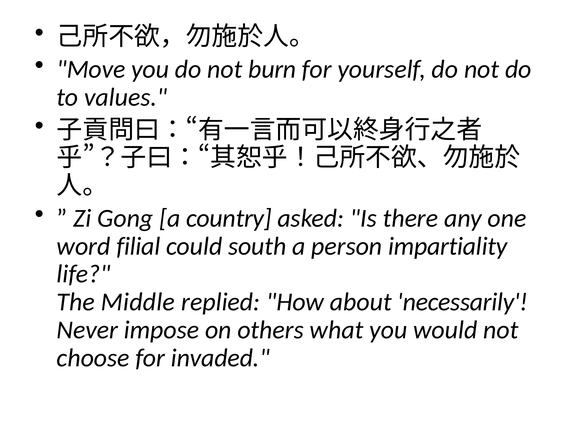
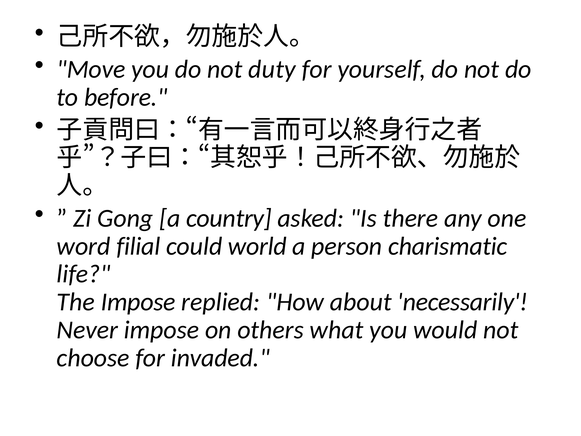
burn: burn -> duty (272, 69)
values: values -> before (126, 97)
south: south -> world (257, 246)
impartiality: impartiality -> charismatic (448, 246)
The Middle: Middle -> Impose (138, 302)
